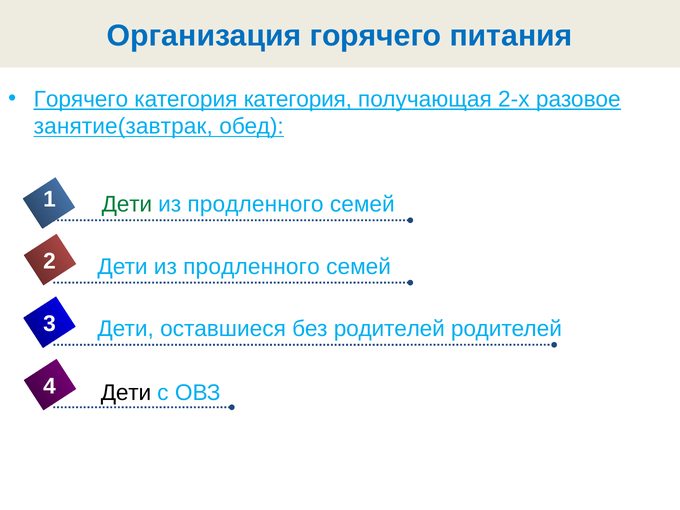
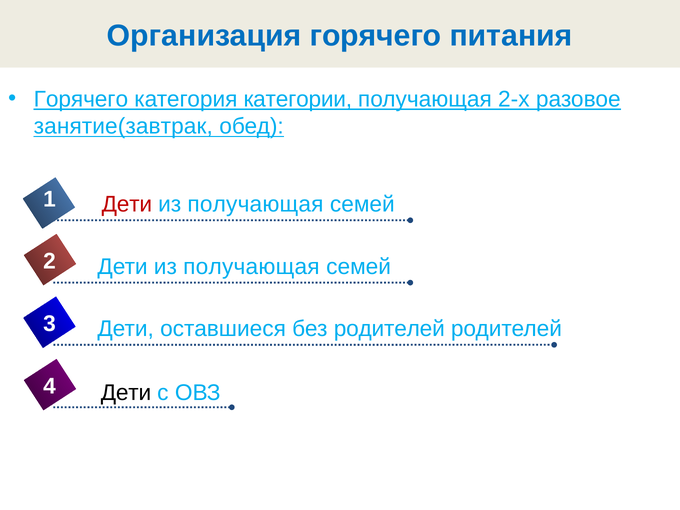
категория категория: категория -> категории (298, 99)
Дети colour: green -> red (127, 204)
продленного: продленного -> получающая (255, 204)
продленного: продленного -> получающая (251, 267)
